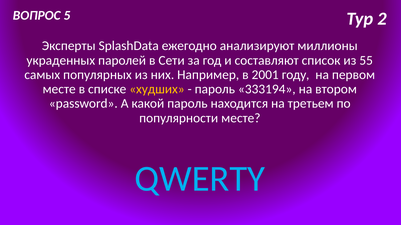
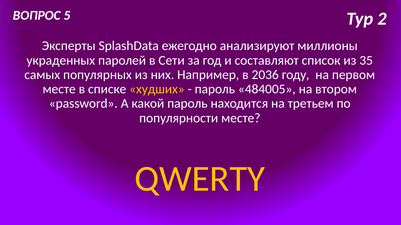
55: 55 -> 35 (366, 60)
2001: 2001 -> 2036 (265, 75)
333194: 333194 -> 484005 (267, 89)
QWERTY colour: light blue -> yellow (200, 179)
